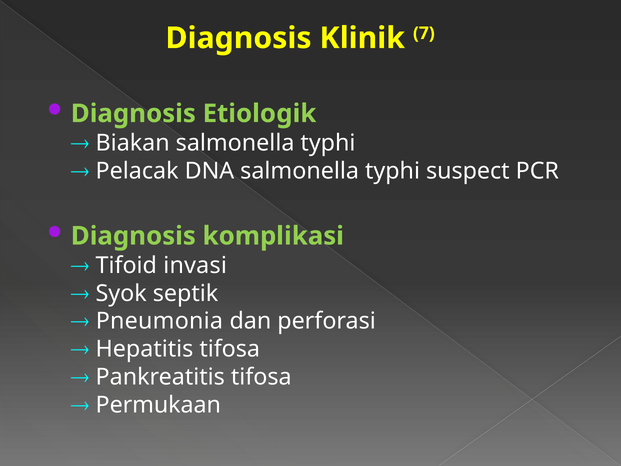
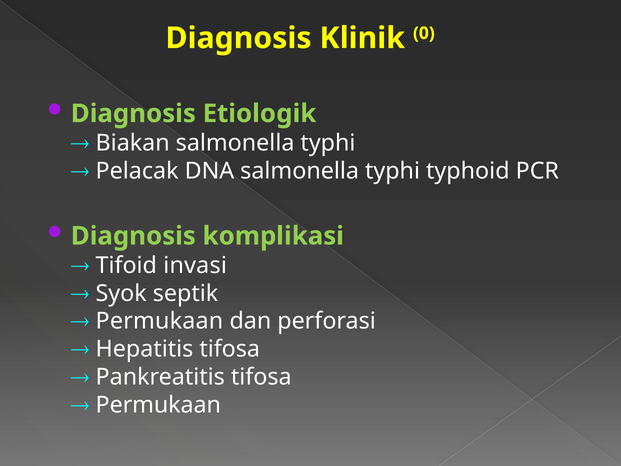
7: 7 -> 0 (424, 33)
suspect: suspect -> typhoid (468, 171)
Pneumonia: Pneumonia -> Permukaan (159, 321)
